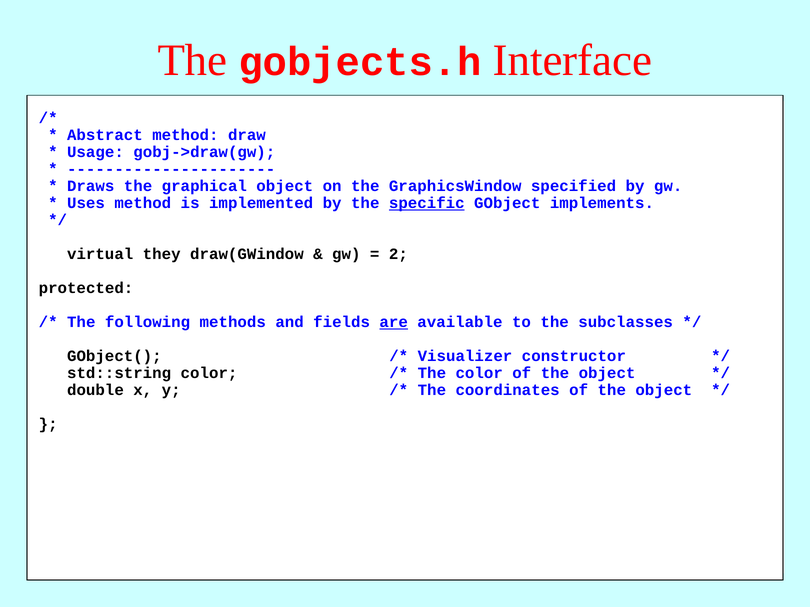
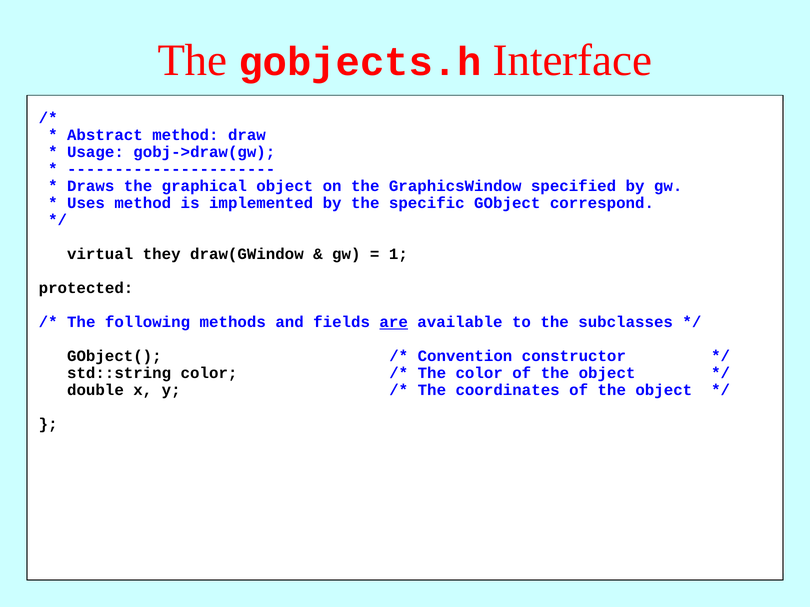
specific underline: present -> none (427, 203)
implements: implements -> correspond (602, 203)
2: 2 -> 1 (398, 254)
Visualizer: Visualizer -> Convention (465, 356)
